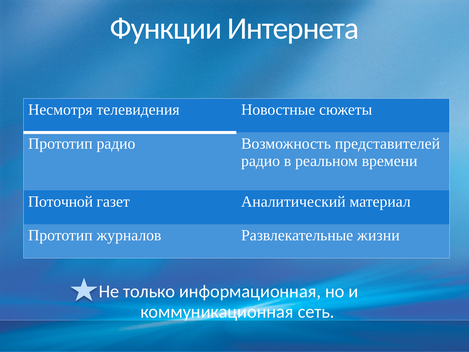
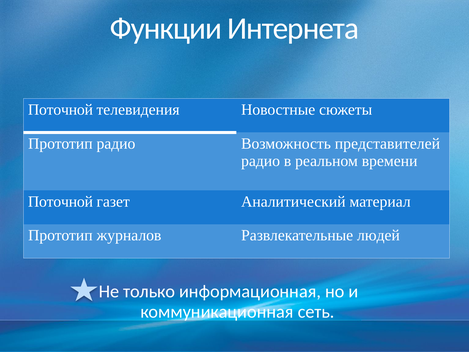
Несмотря: Несмотря -> Поточной (60, 110)
жизни: жизни -> людей (378, 235)
